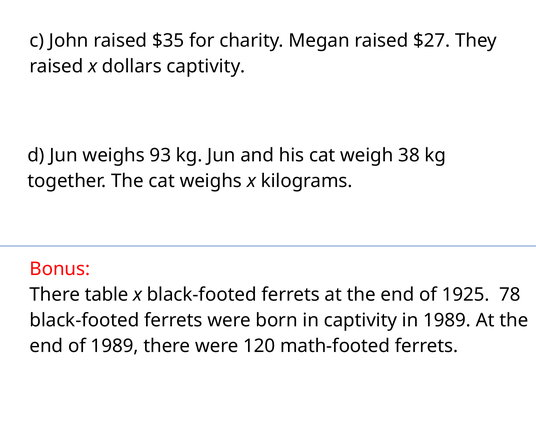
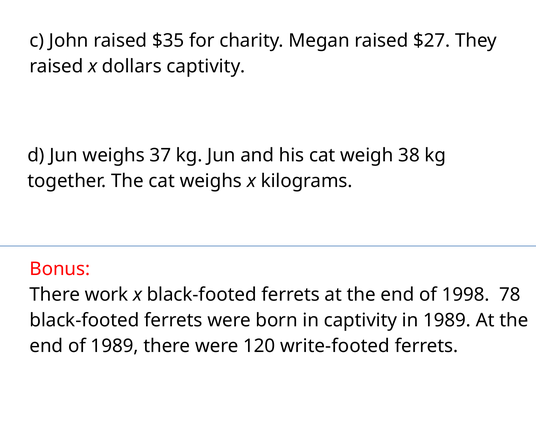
93: 93 -> 37 (160, 155)
table: table -> work (107, 295)
1925: 1925 -> 1998 (466, 295)
math-footed: math-footed -> write-footed (335, 346)
